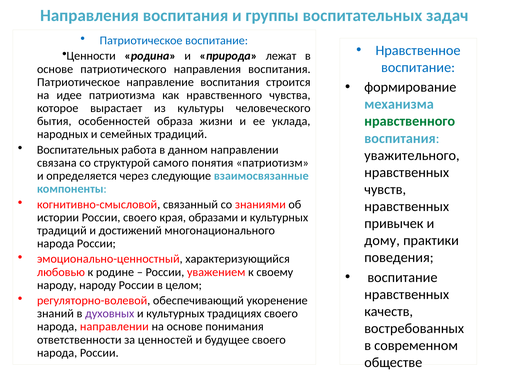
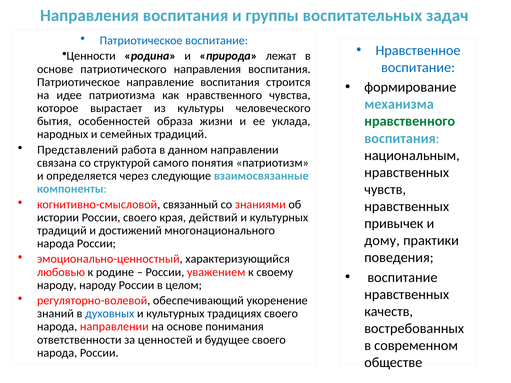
Воспитательных: Воспитательных -> Представлений (78, 150)
уважительного: уважительного -> национальным (412, 155)
образами: образами -> действий (213, 218)
духовных colour: purple -> blue (110, 314)
